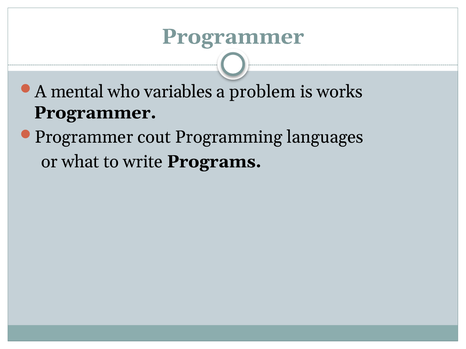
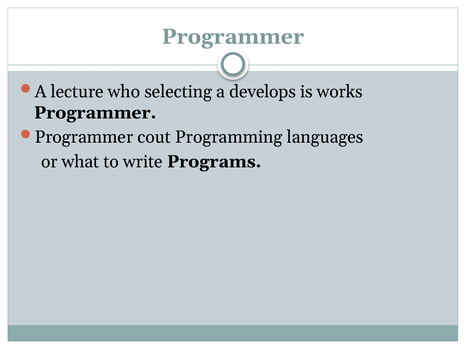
mental: mental -> lecture (77, 92)
variables: variables -> selecting (178, 92)
problem: problem -> develops (263, 92)
